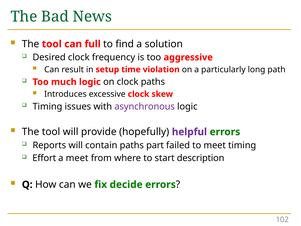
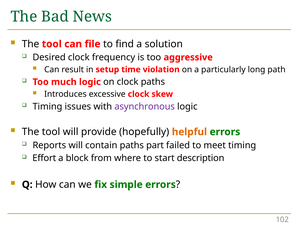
full: full -> file (93, 44)
helpful colour: purple -> orange (189, 132)
a meet: meet -> block (77, 158)
decide: decide -> simple (126, 184)
